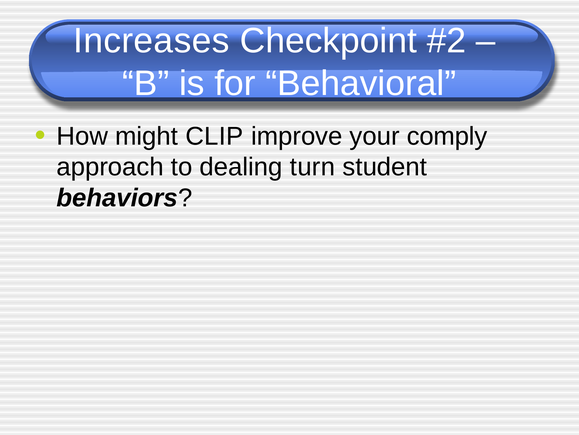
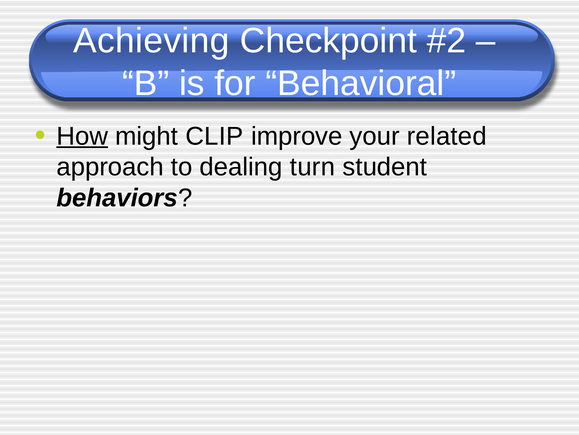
Increases: Increases -> Achieving (151, 41)
How underline: none -> present (82, 136)
comply: comply -> related (447, 136)
